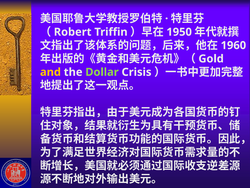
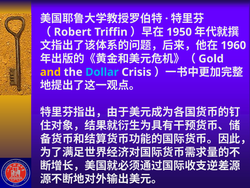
Dollar colour: light green -> light blue (102, 72)
